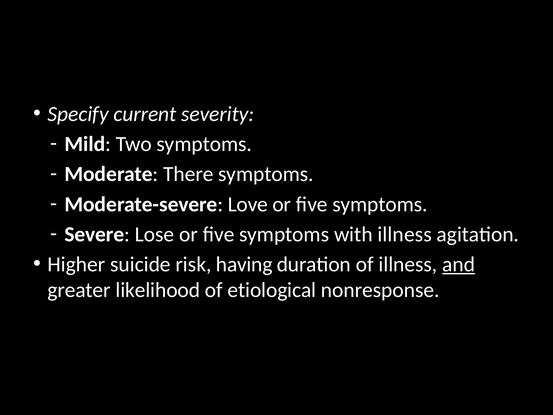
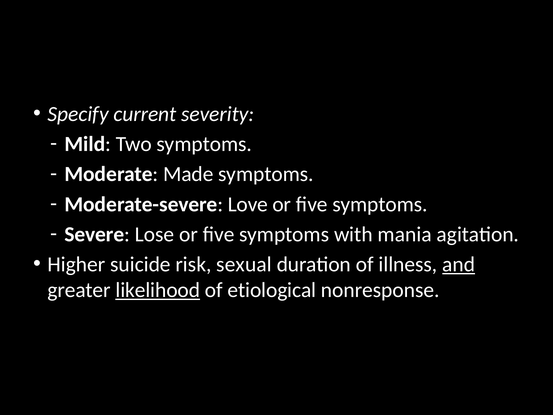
There: There -> Made (188, 174)
with illness: illness -> mania (405, 234)
having: having -> sexual (244, 264)
likelihood underline: none -> present (158, 290)
